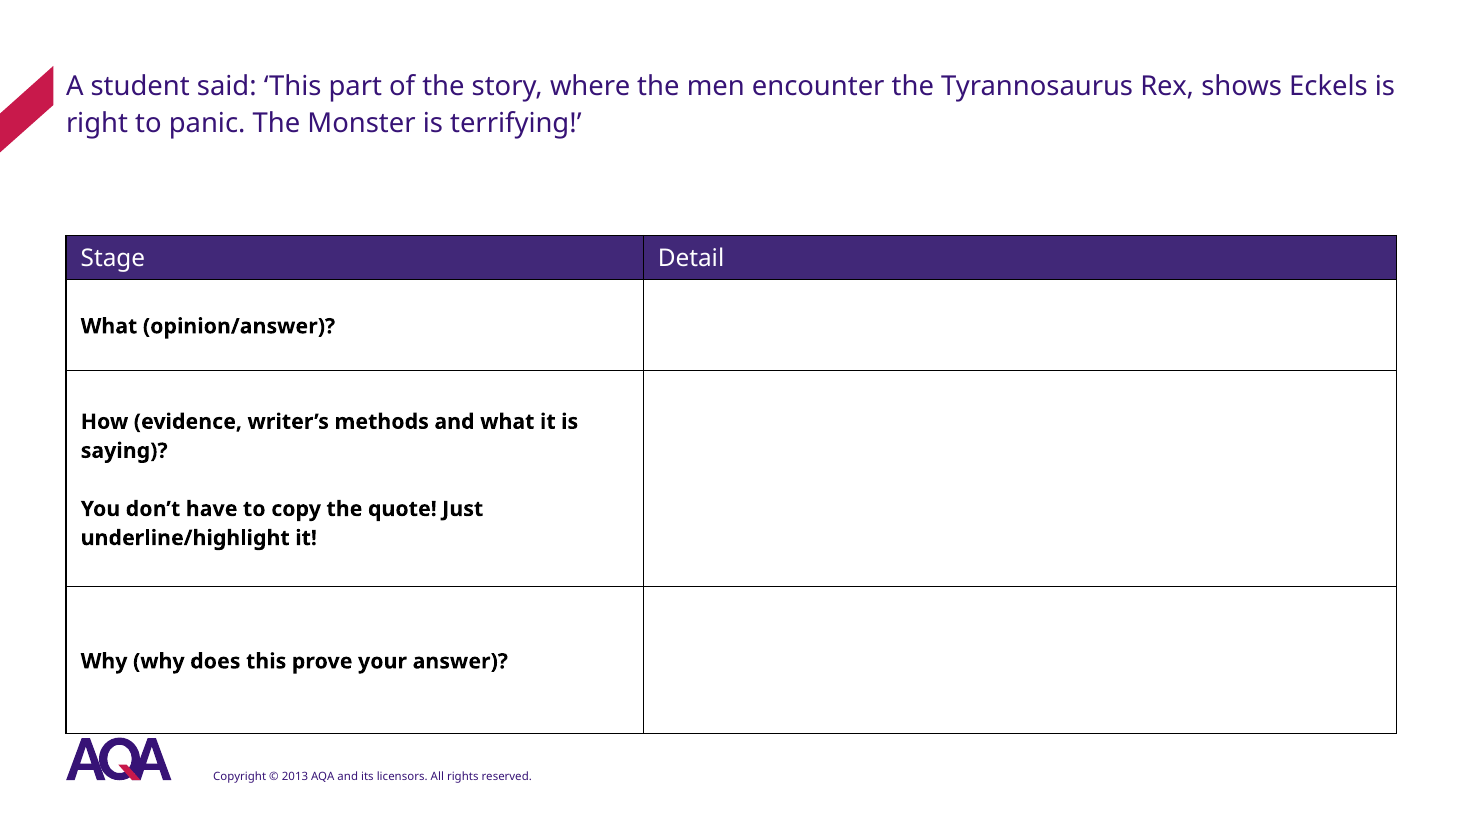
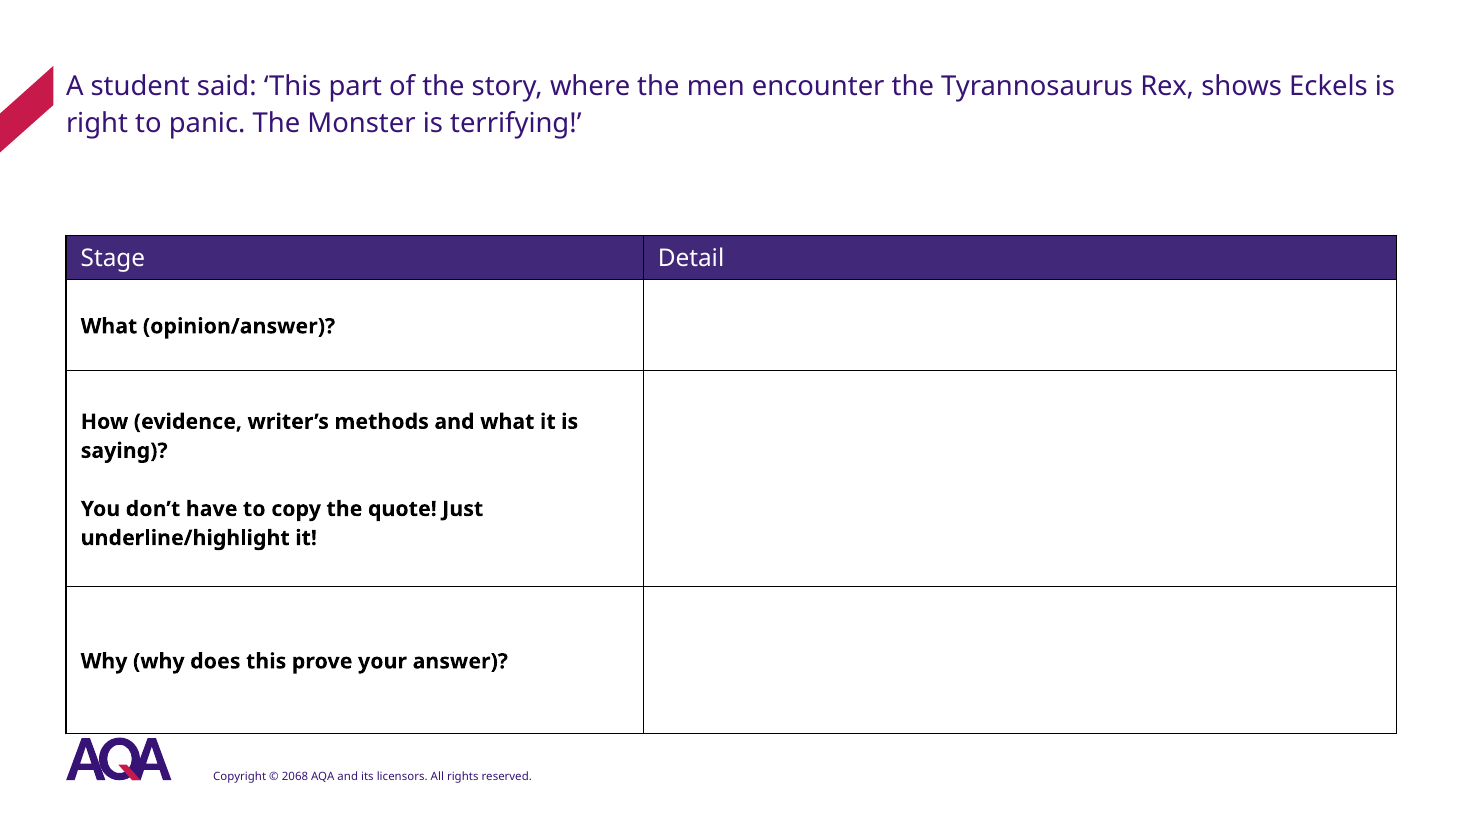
2013: 2013 -> 2068 (295, 776)
